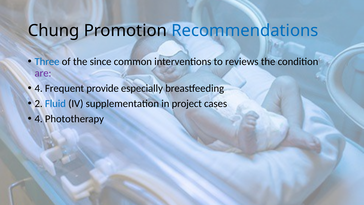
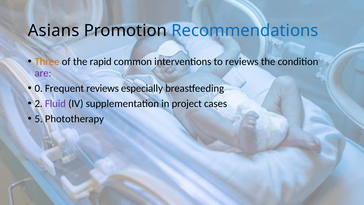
Chung: Chung -> Asians (54, 31)
Three colour: blue -> orange (47, 62)
since: since -> rapid (101, 62)
4: 4 -> 0 (39, 88)
Frequent provide: provide -> reviews (103, 88)
Fluid colour: blue -> purple (55, 103)
4: 4 -> 5 (39, 119)
